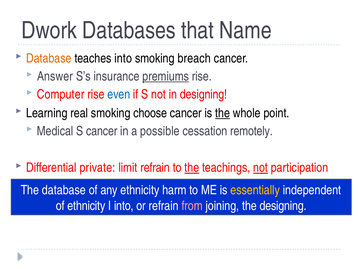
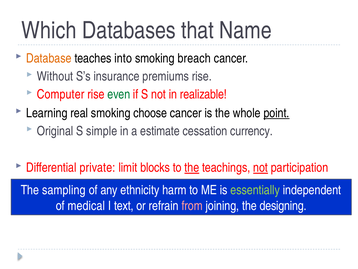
Dwork: Dwork -> Which (49, 30)
Answer: Answer -> Without (55, 76)
premiums underline: present -> none (166, 76)
even colour: blue -> green (119, 94)
in designing: designing -> realizable (203, 94)
the underline: present -> none (223, 113)
point underline: none -> present (276, 113)
Medical: Medical -> Original (55, 131)
S cancer: cancer -> simple (102, 131)
possible: possible -> estimate (160, 131)
remotely: remotely -> currency (251, 131)
limit refrain: refrain -> blocks (155, 167)
The database: database -> sampling (64, 190)
essentially colour: yellow -> light green (255, 190)
of ethnicity: ethnicity -> medical (86, 205)
I into: into -> text (124, 205)
